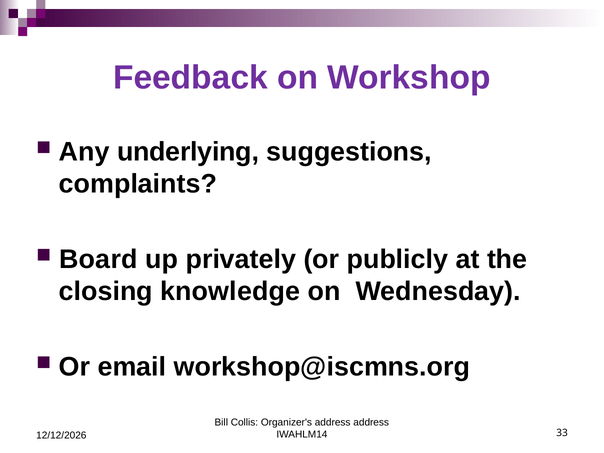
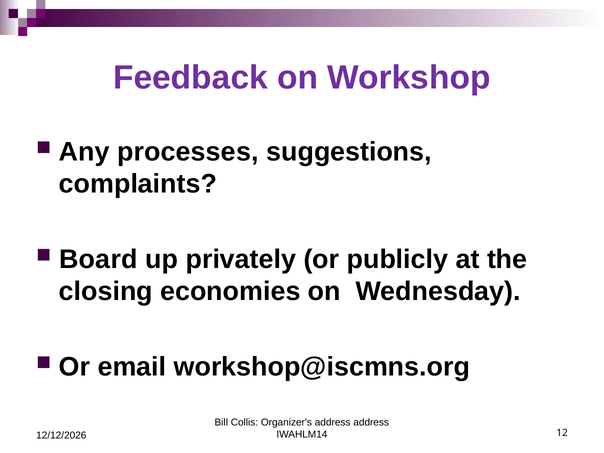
underlying: underlying -> processes (188, 152)
knowledge: knowledge -> economies (230, 291)
33: 33 -> 12 (562, 433)
